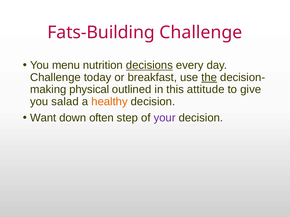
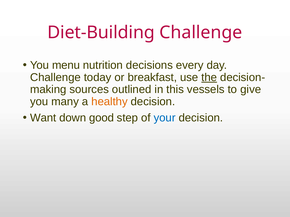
Fats-Building: Fats-Building -> Diet-Building (101, 32)
decisions underline: present -> none (149, 65)
physical: physical -> sources (89, 90)
attitude: attitude -> vessels (206, 90)
salad: salad -> many (65, 102)
often: often -> good (102, 118)
your colour: purple -> blue (165, 118)
